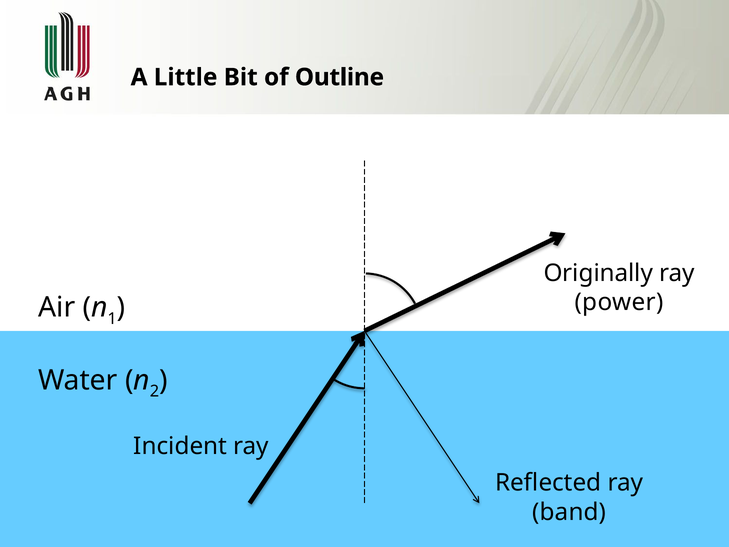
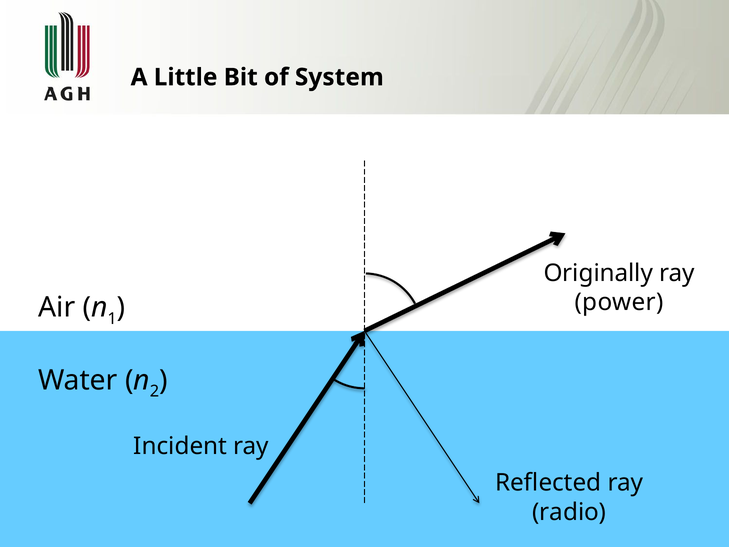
Outline: Outline -> System (339, 77)
band: band -> radio (569, 512)
